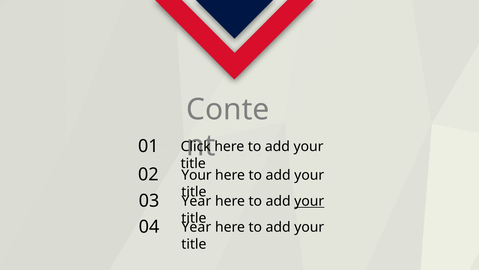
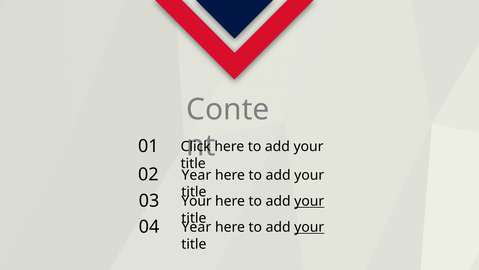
02 Your: Your -> Year (196, 175)
03 Year: Year -> Your (196, 201)
your underline: none -> present (309, 227)
